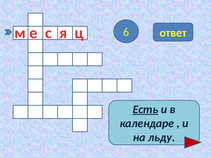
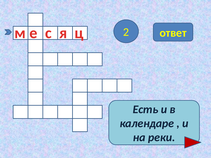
6: 6 -> 2 (126, 32)
Есть underline: present -> none (145, 110)
льду: льду -> реки (162, 138)
